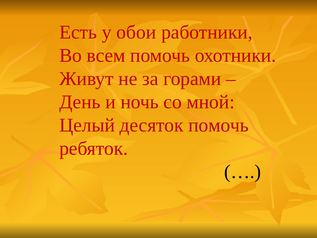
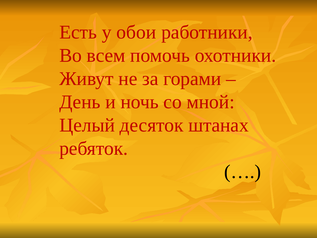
десяток помочь: помочь -> штанах (219, 125)
